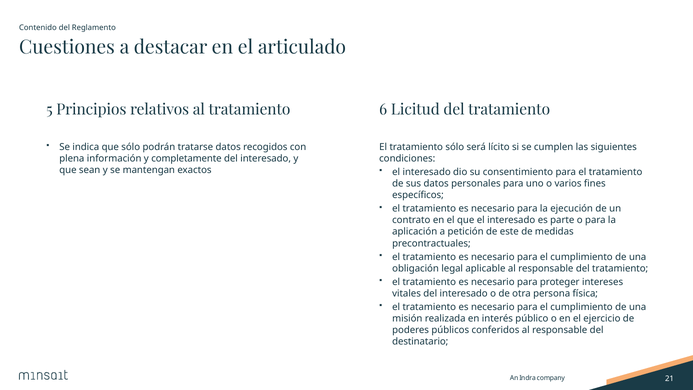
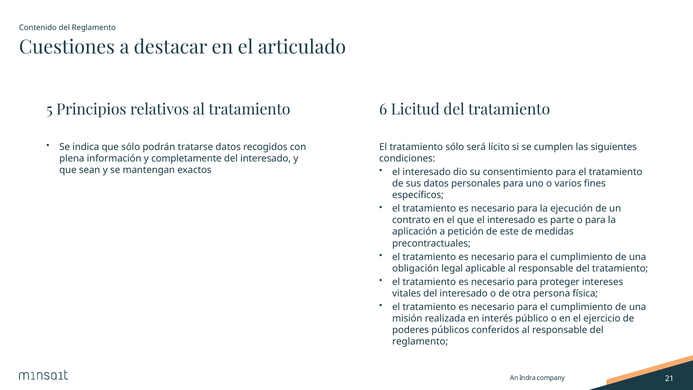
destinatario: destinatario -> reglamento (420, 342)
